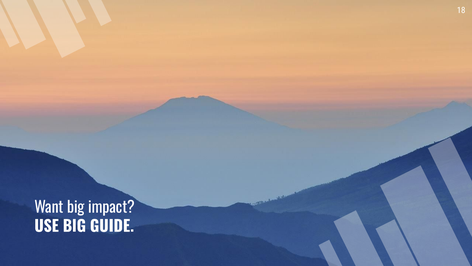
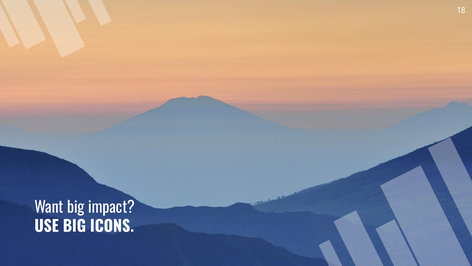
GUIDE: GUIDE -> ICONS (112, 226)
